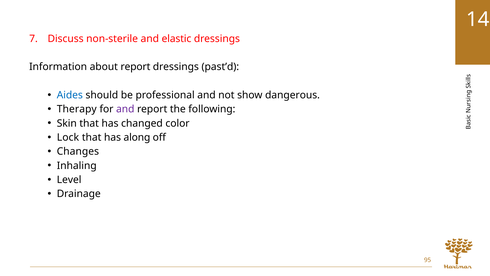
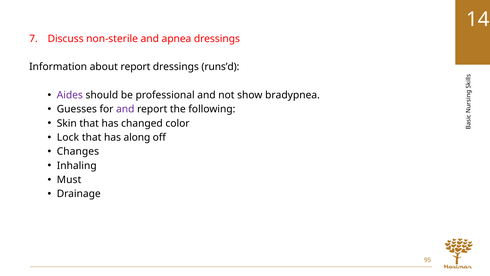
elastic: elastic -> apnea (176, 39)
past’d: past’d -> runs’d (220, 67)
Aides colour: blue -> purple (70, 95)
dangerous: dangerous -> bradypnea (293, 95)
Therapy: Therapy -> Guesses (77, 109)
Level: Level -> Must (69, 180)
